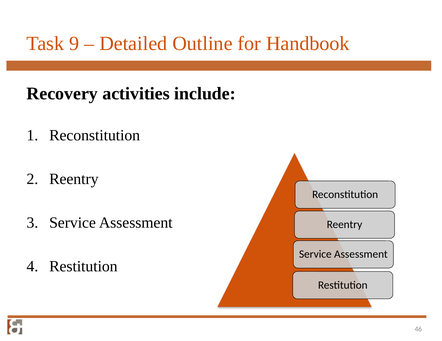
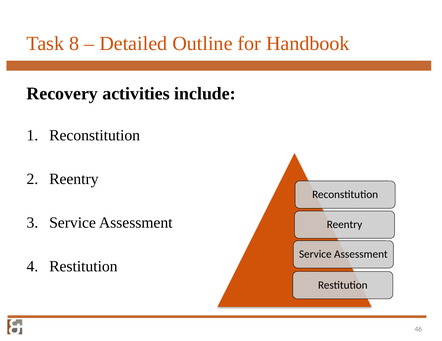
9: 9 -> 8 (74, 44)
